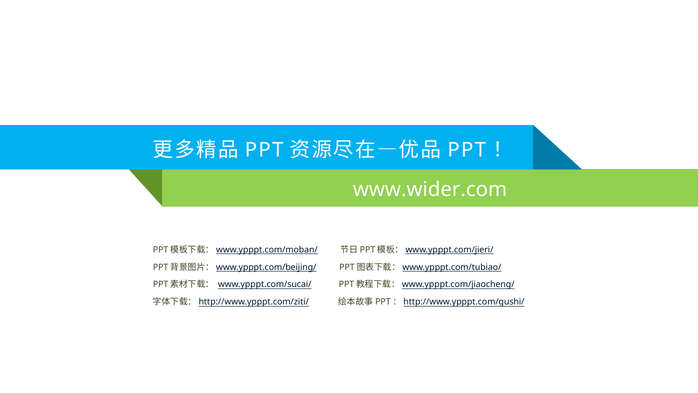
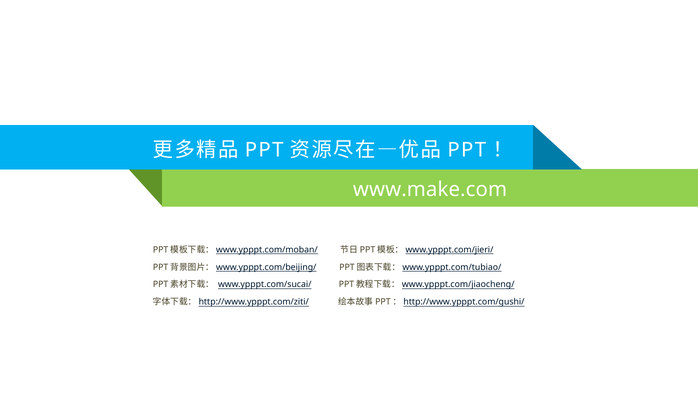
www.wider.com: www.wider.com -> www.make.com (430, 189)
